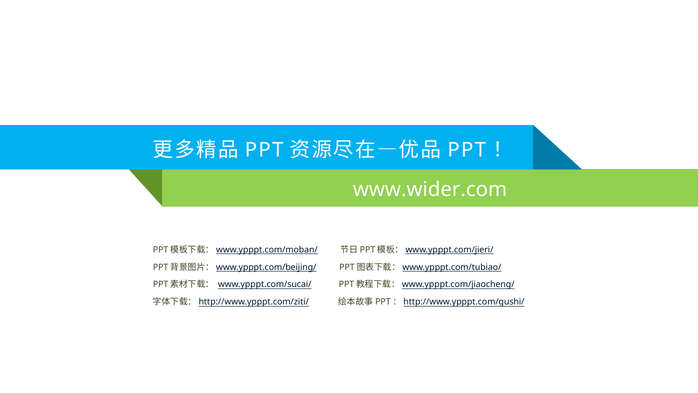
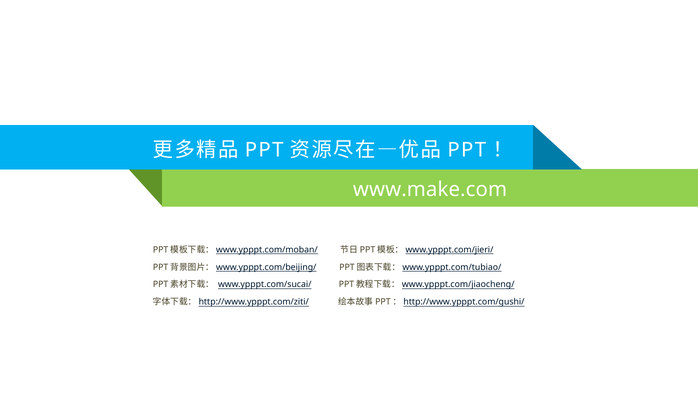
www.wider.com: www.wider.com -> www.make.com (430, 189)
